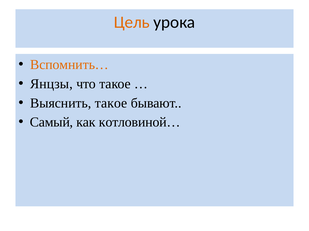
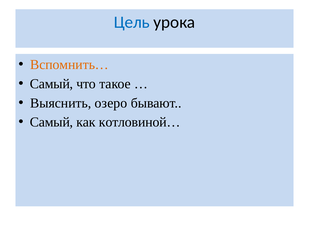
Цель colour: orange -> blue (132, 22)
Янцзы: Янцзы -> Самый (52, 84)
Выяснить такое: такое -> озеро (111, 103)
